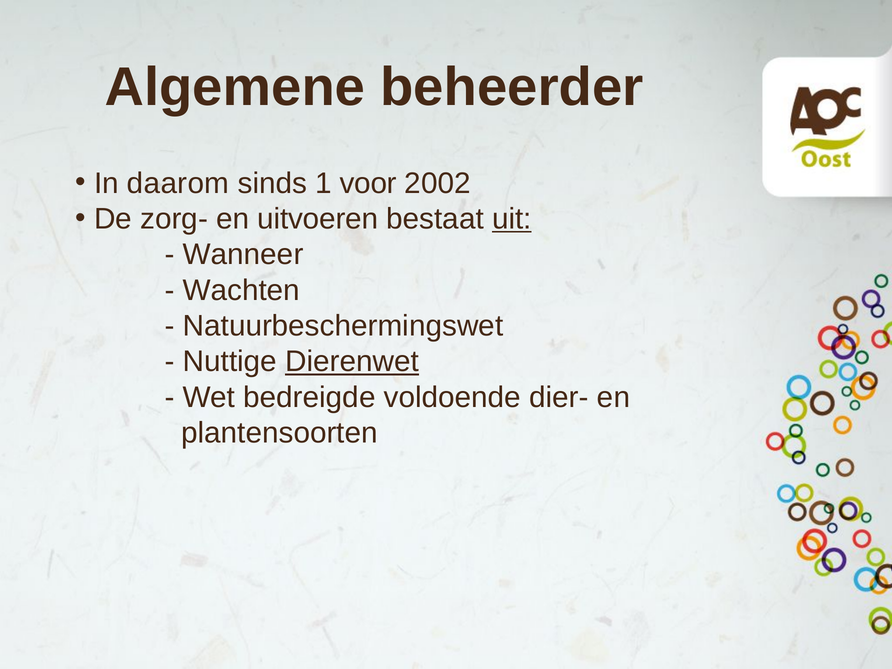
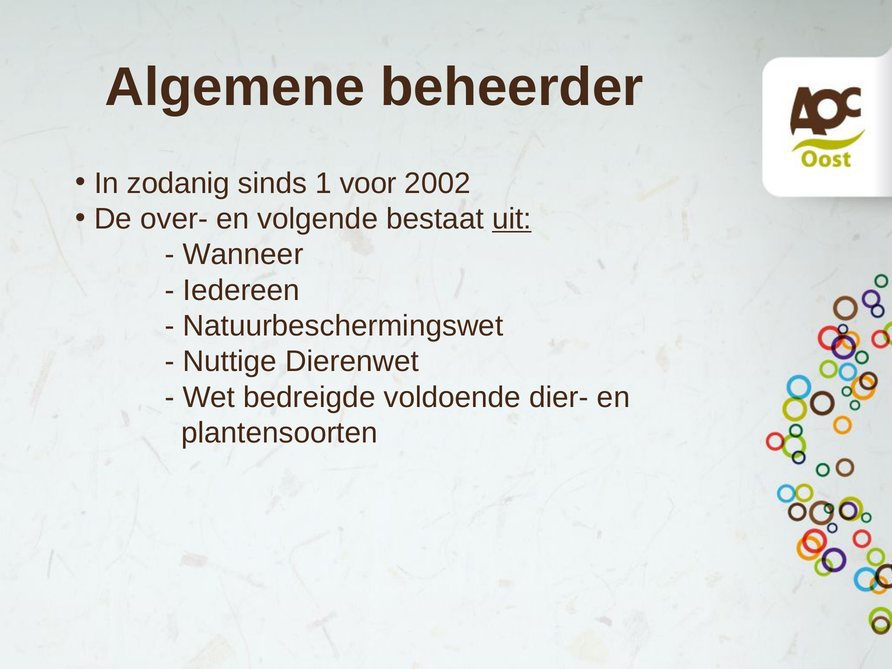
daarom: daarom -> zodanig (178, 183)
zorg-: zorg- -> over- (174, 219)
uitvoeren: uitvoeren -> volgende (318, 219)
Wachten: Wachten -> Iedereen (241, 290)
Dierenwet underline: present -> none (352, 362)
